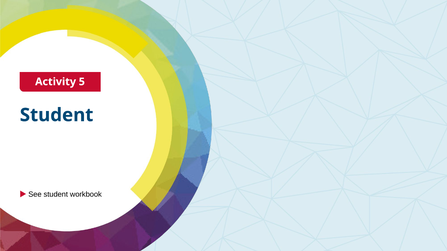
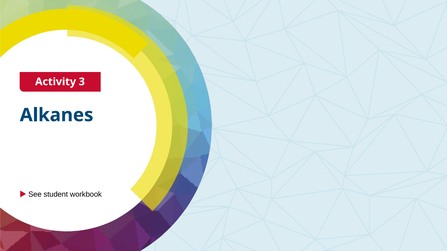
5: 5 -> 3 (82, 82)
Student: Student -> Alkanes (57, 115)
